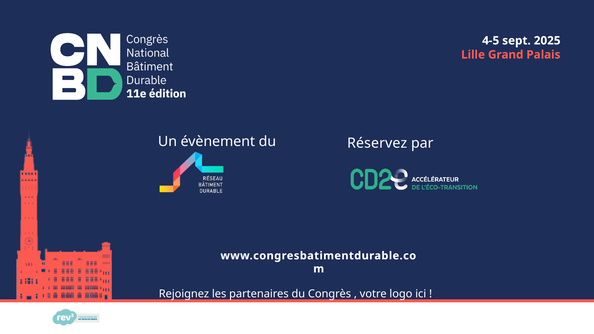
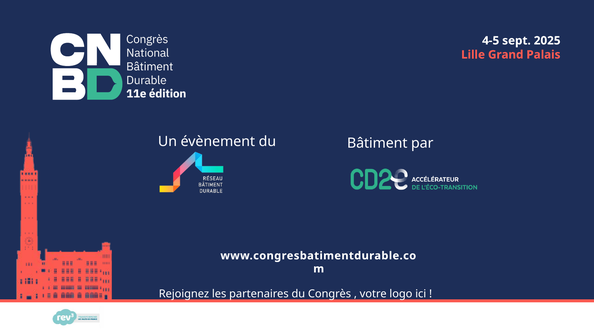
Réservez: Réservez -> Bâtiment (377, 143)
